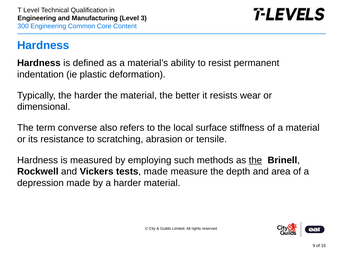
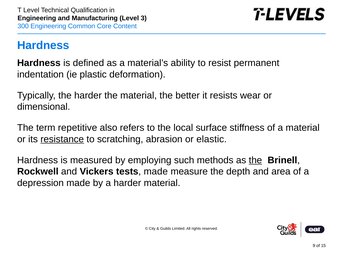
converse: converse -> repetitive (78, 128)
resistance underline: none -> present (62, 139)
tensile: tensile -> elastic (212, 139)
